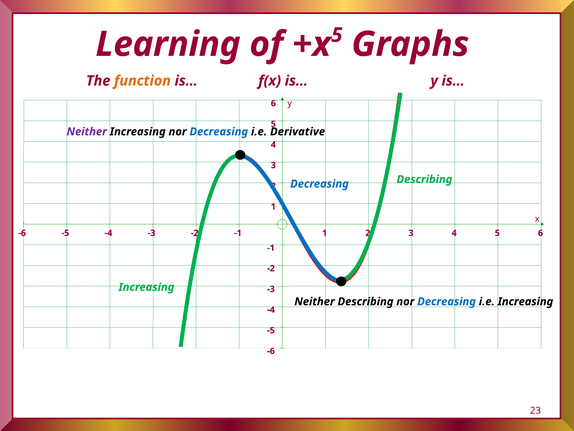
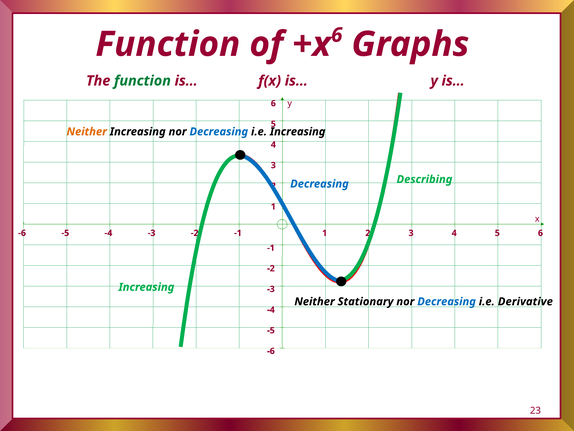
Learning: Learning -> Function (168, 44)
5: 5 -> 6 (337, 35)
function colour: orange -> green (142, 81)
Neither colour: purple -> orange (87, 132)
i.e Derivative: Derivative -> Increasing (298, 132)
Neither Describing: Describing -> Stationary (366, 301)
i.e Increasing: Increasing -> Derivative (525, 301)
